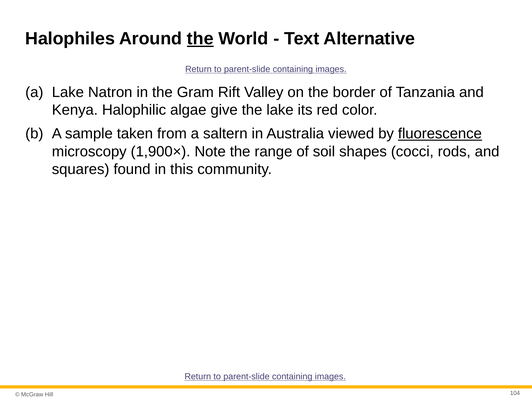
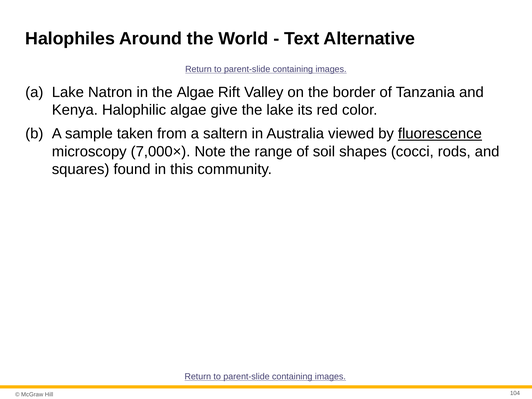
the underline: present -> none (200, 39)
the Gram: Gram -> Algae (195, 92)
1,900×: 1,900× -> 7,000× (161, 151)
